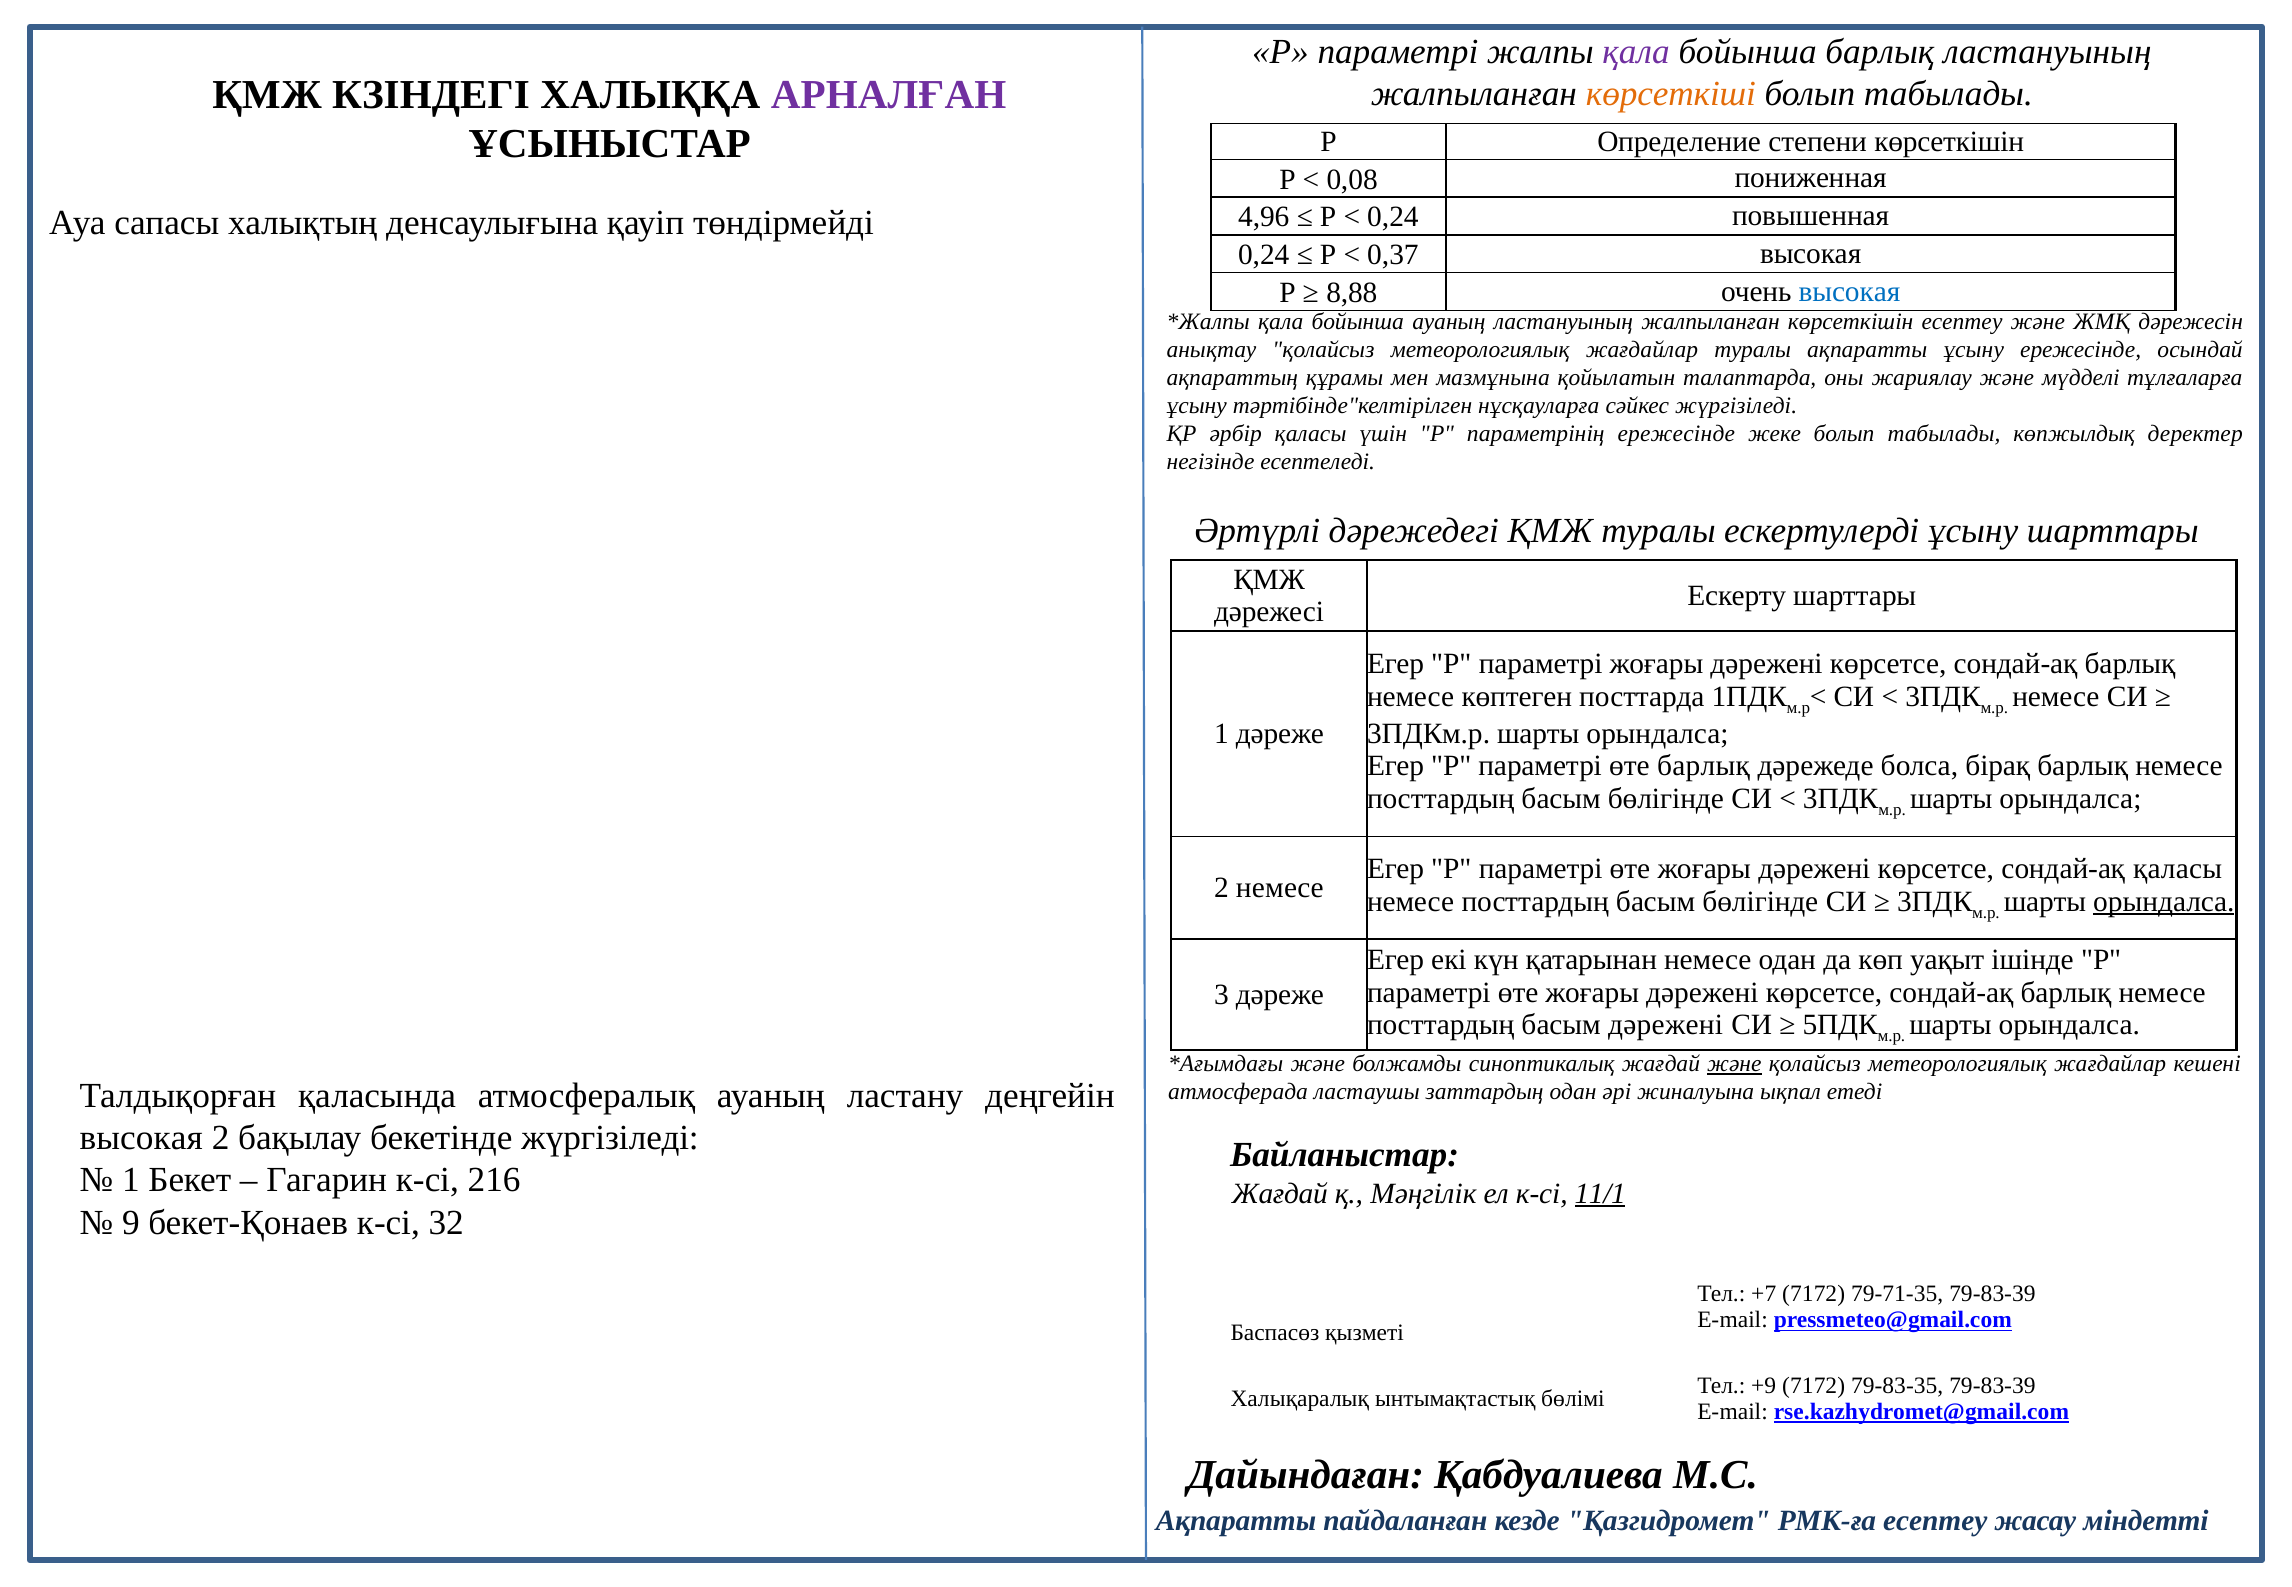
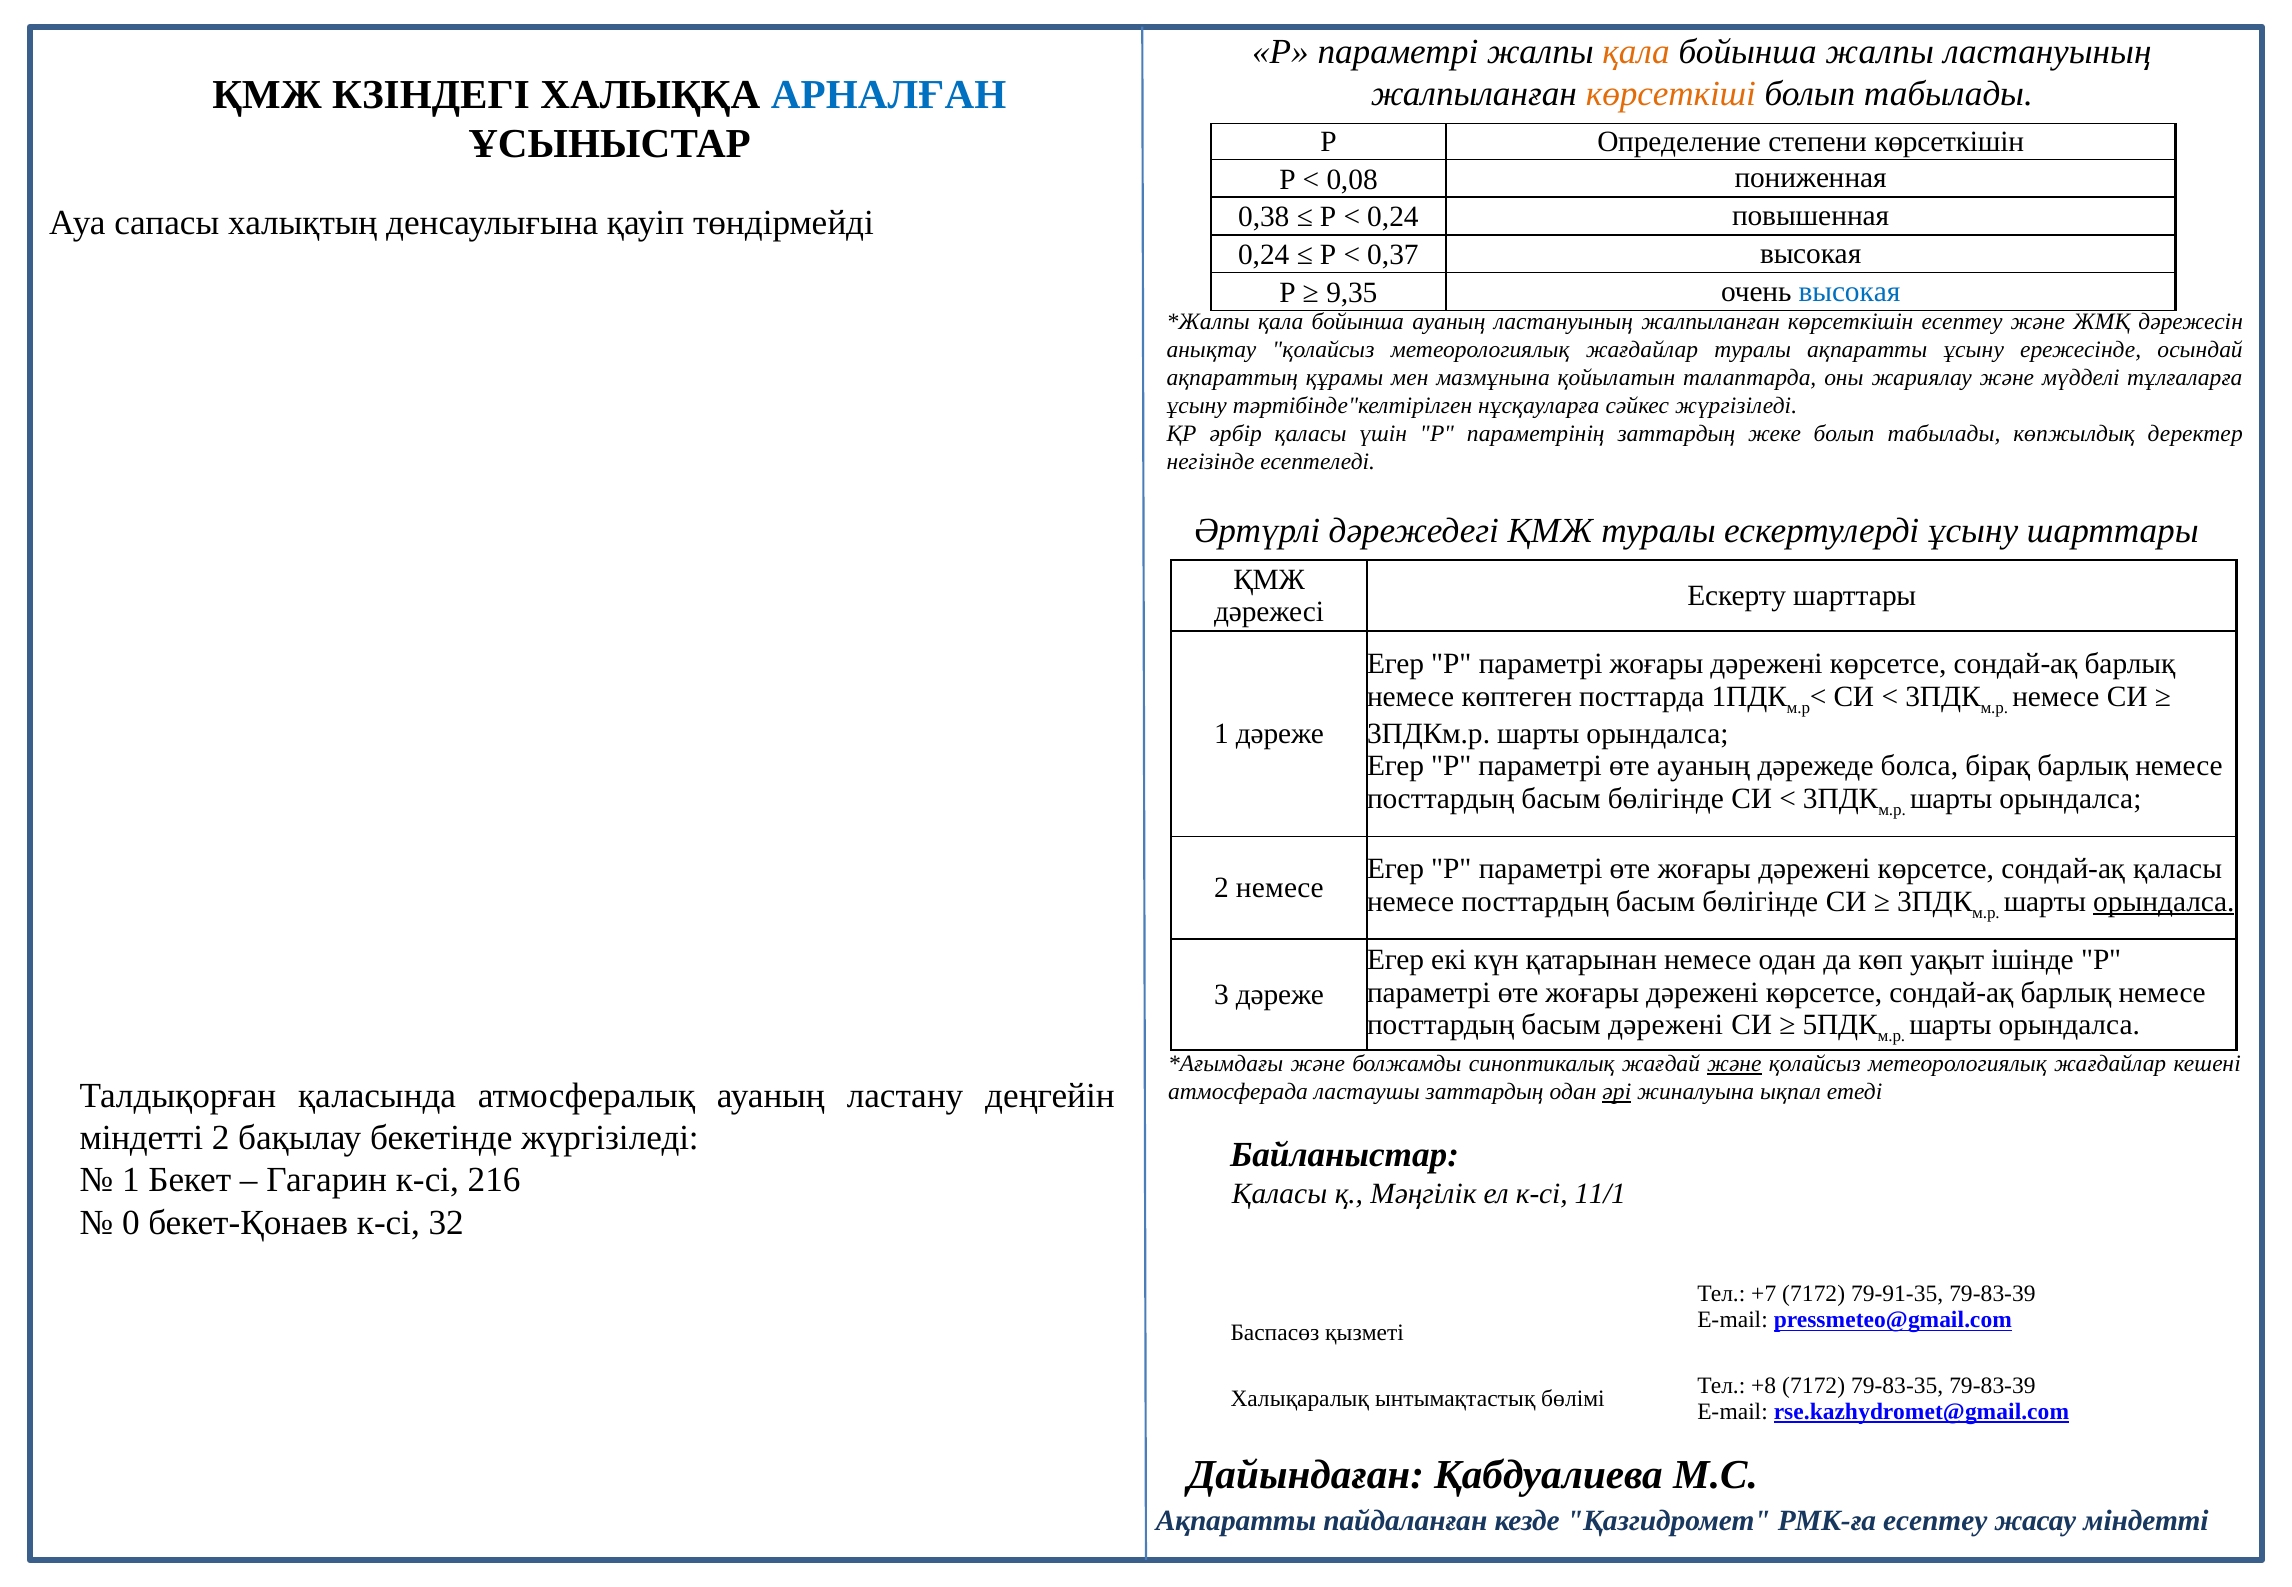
қала colour: purple -> orange (1636, 52)
бойынша барлық: барлық -> жалпы (1880, 52)
АРНАЛҒАН colour: purple -> blue (889, 95)
4,96: 4,96 -> 0,38 (1264, 217)
8,88: 8,88 -> 9,35 (1352, 293)
параметрінің ережесінде: ережесінде -> заттардың (1676, 434)
өте барлық: барлық -> ауаның (1704, 766)
әрі underline: none -> present (1617, 1092)
высокая: высокая -> міндетті (141, 1138)
Жағдай: Жағдай -> Қаласы (1280, 1193)
11/1 underline: present -> none (1600, 1193)
9: 9 -> 0 (131, 1222)
79-71-35: 79-71-35 -> 79-91-35 (1897, 1294)
+9: +9 -> +8 (1764, 1385)
